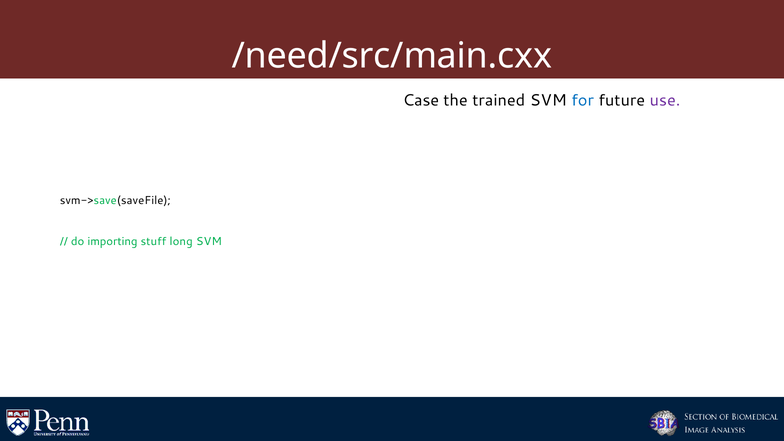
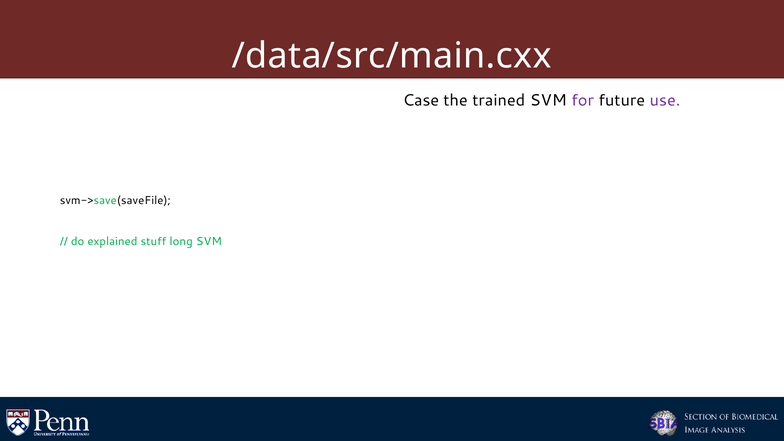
/need/src/main.cxx: /need/src/main.cxx -> /data/src/main.cxx (392, 56)
for colour: blue -> purple (583, 100)
importing: importing -> explained (112, 241)
